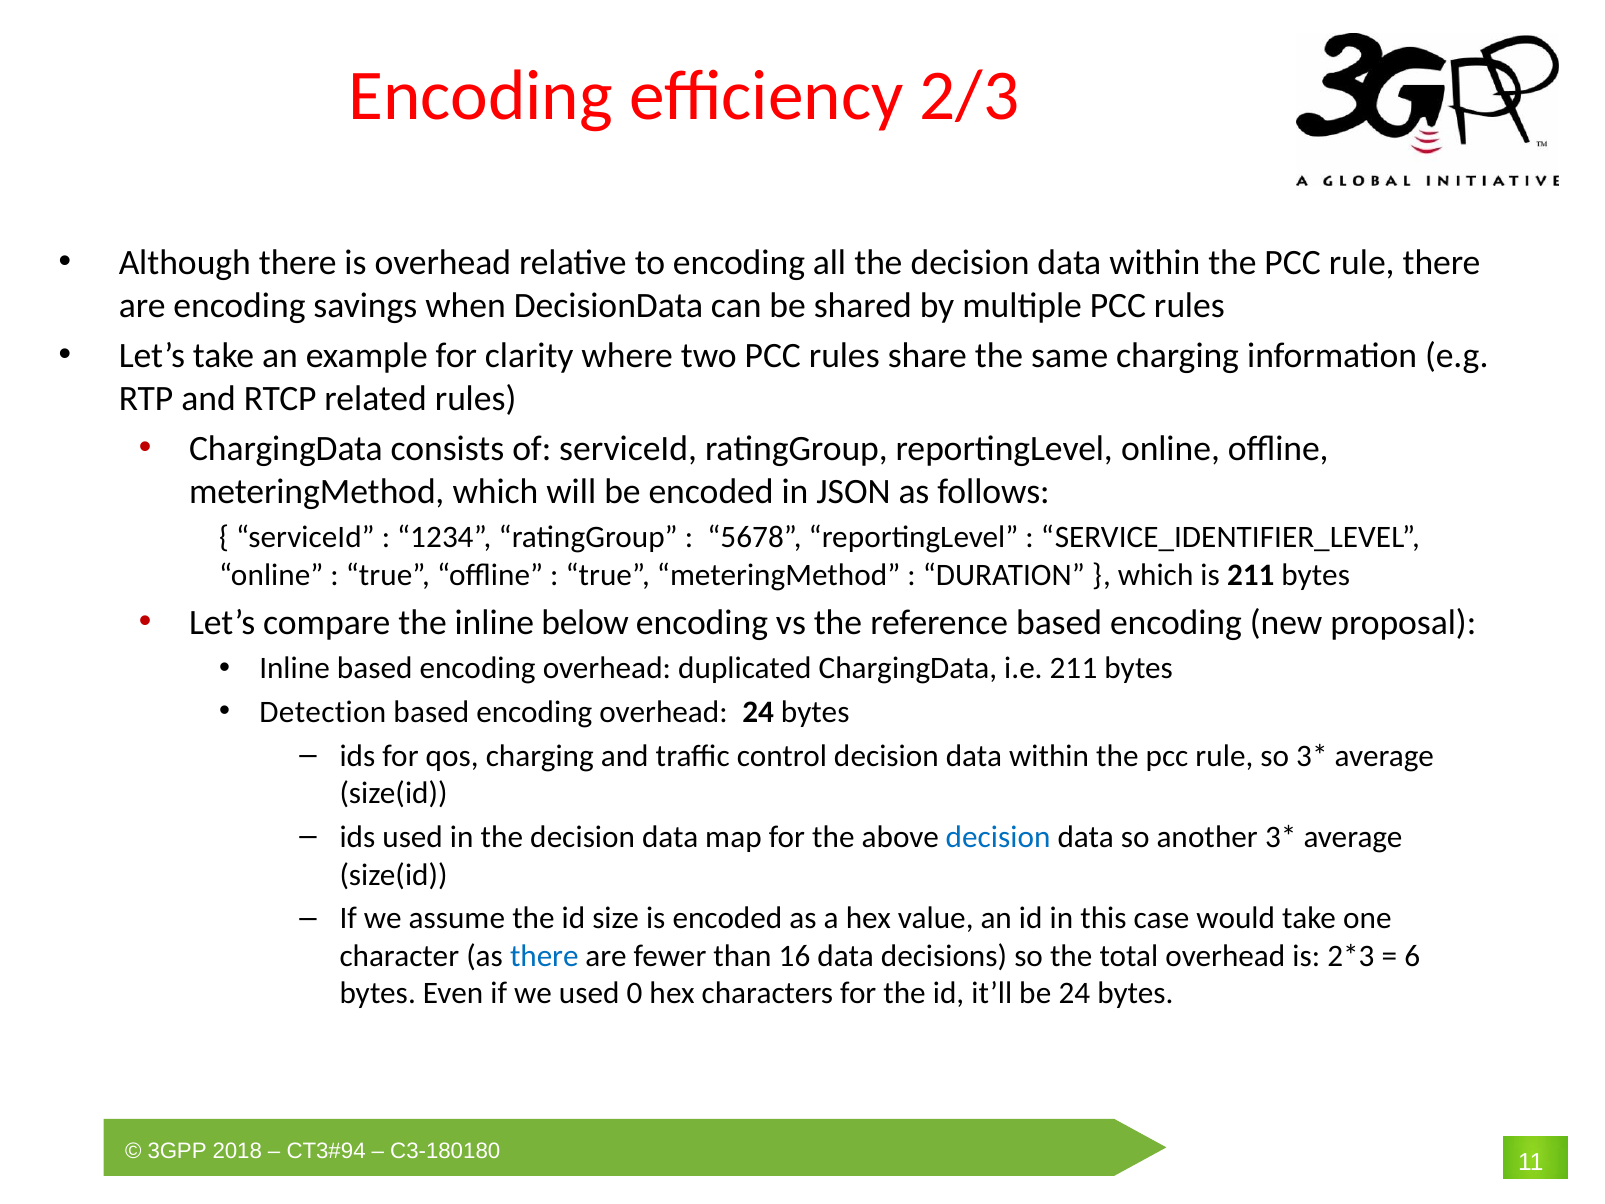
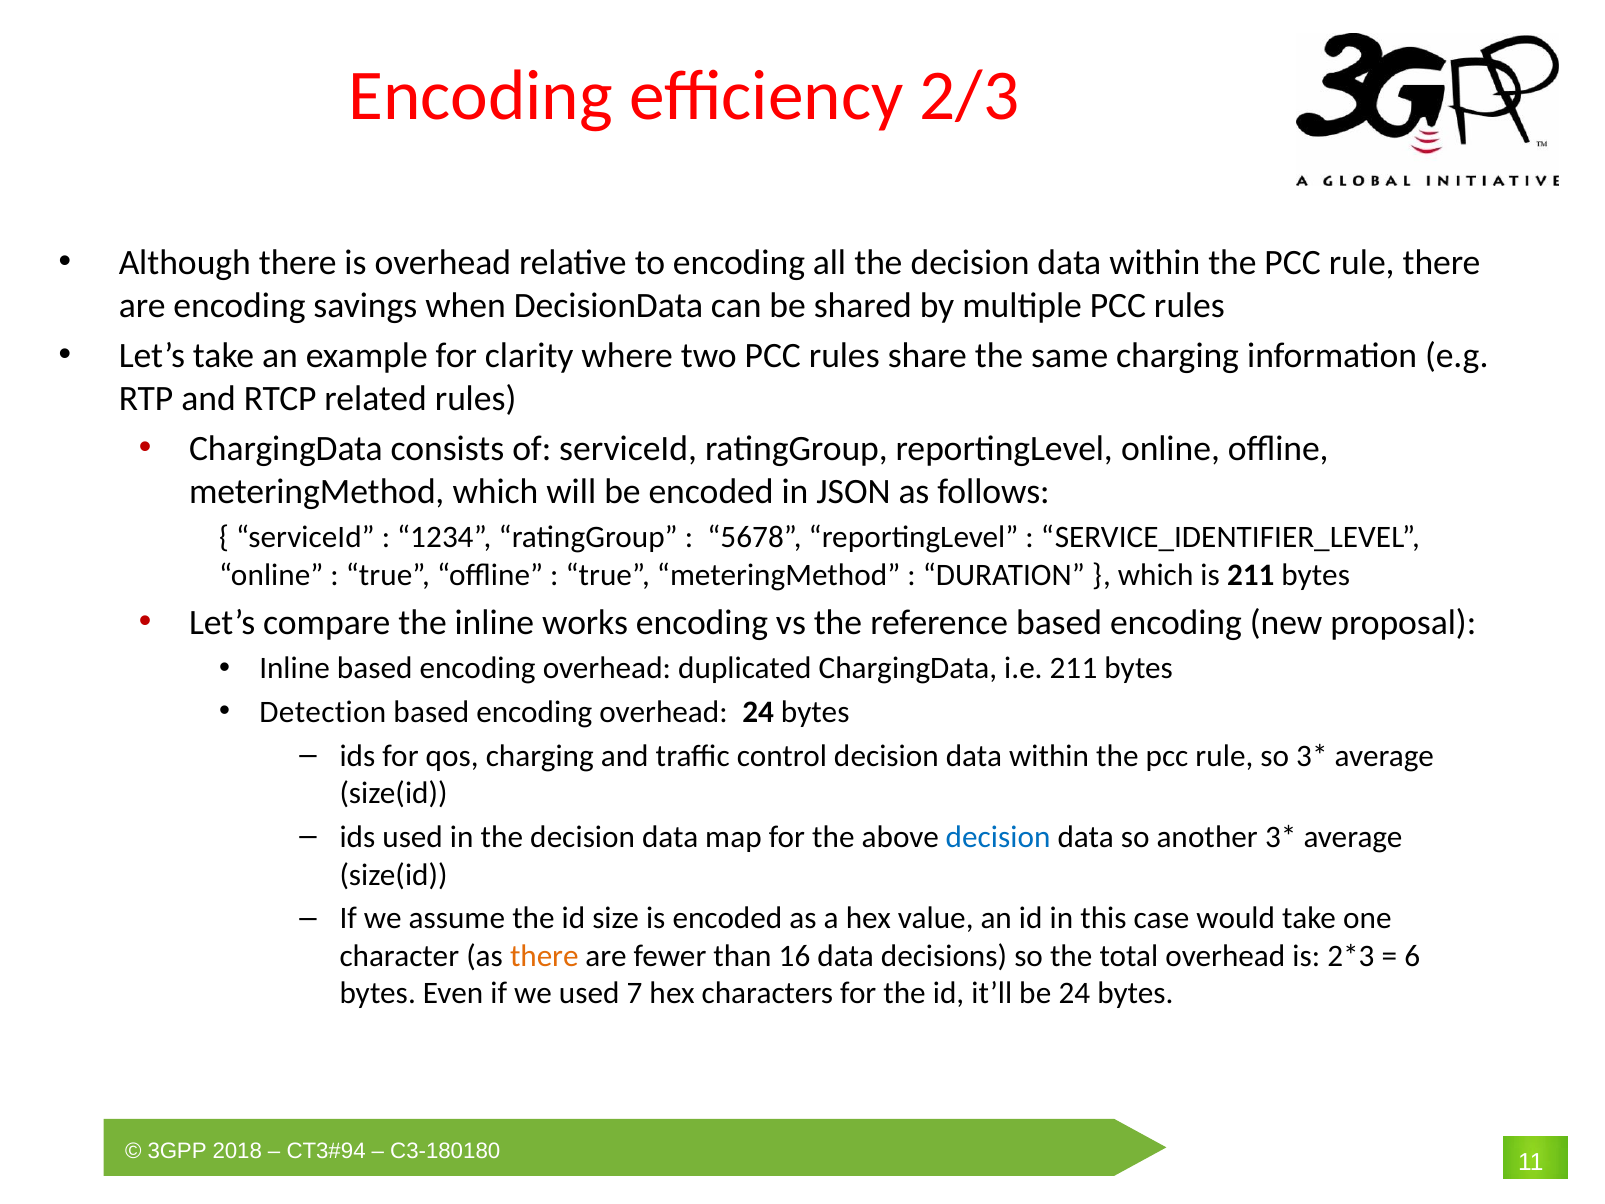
below: below -> works (585, 622)
there colour: blue -> orange (544, 956)
0: 0 -> 7 (635, 993)
